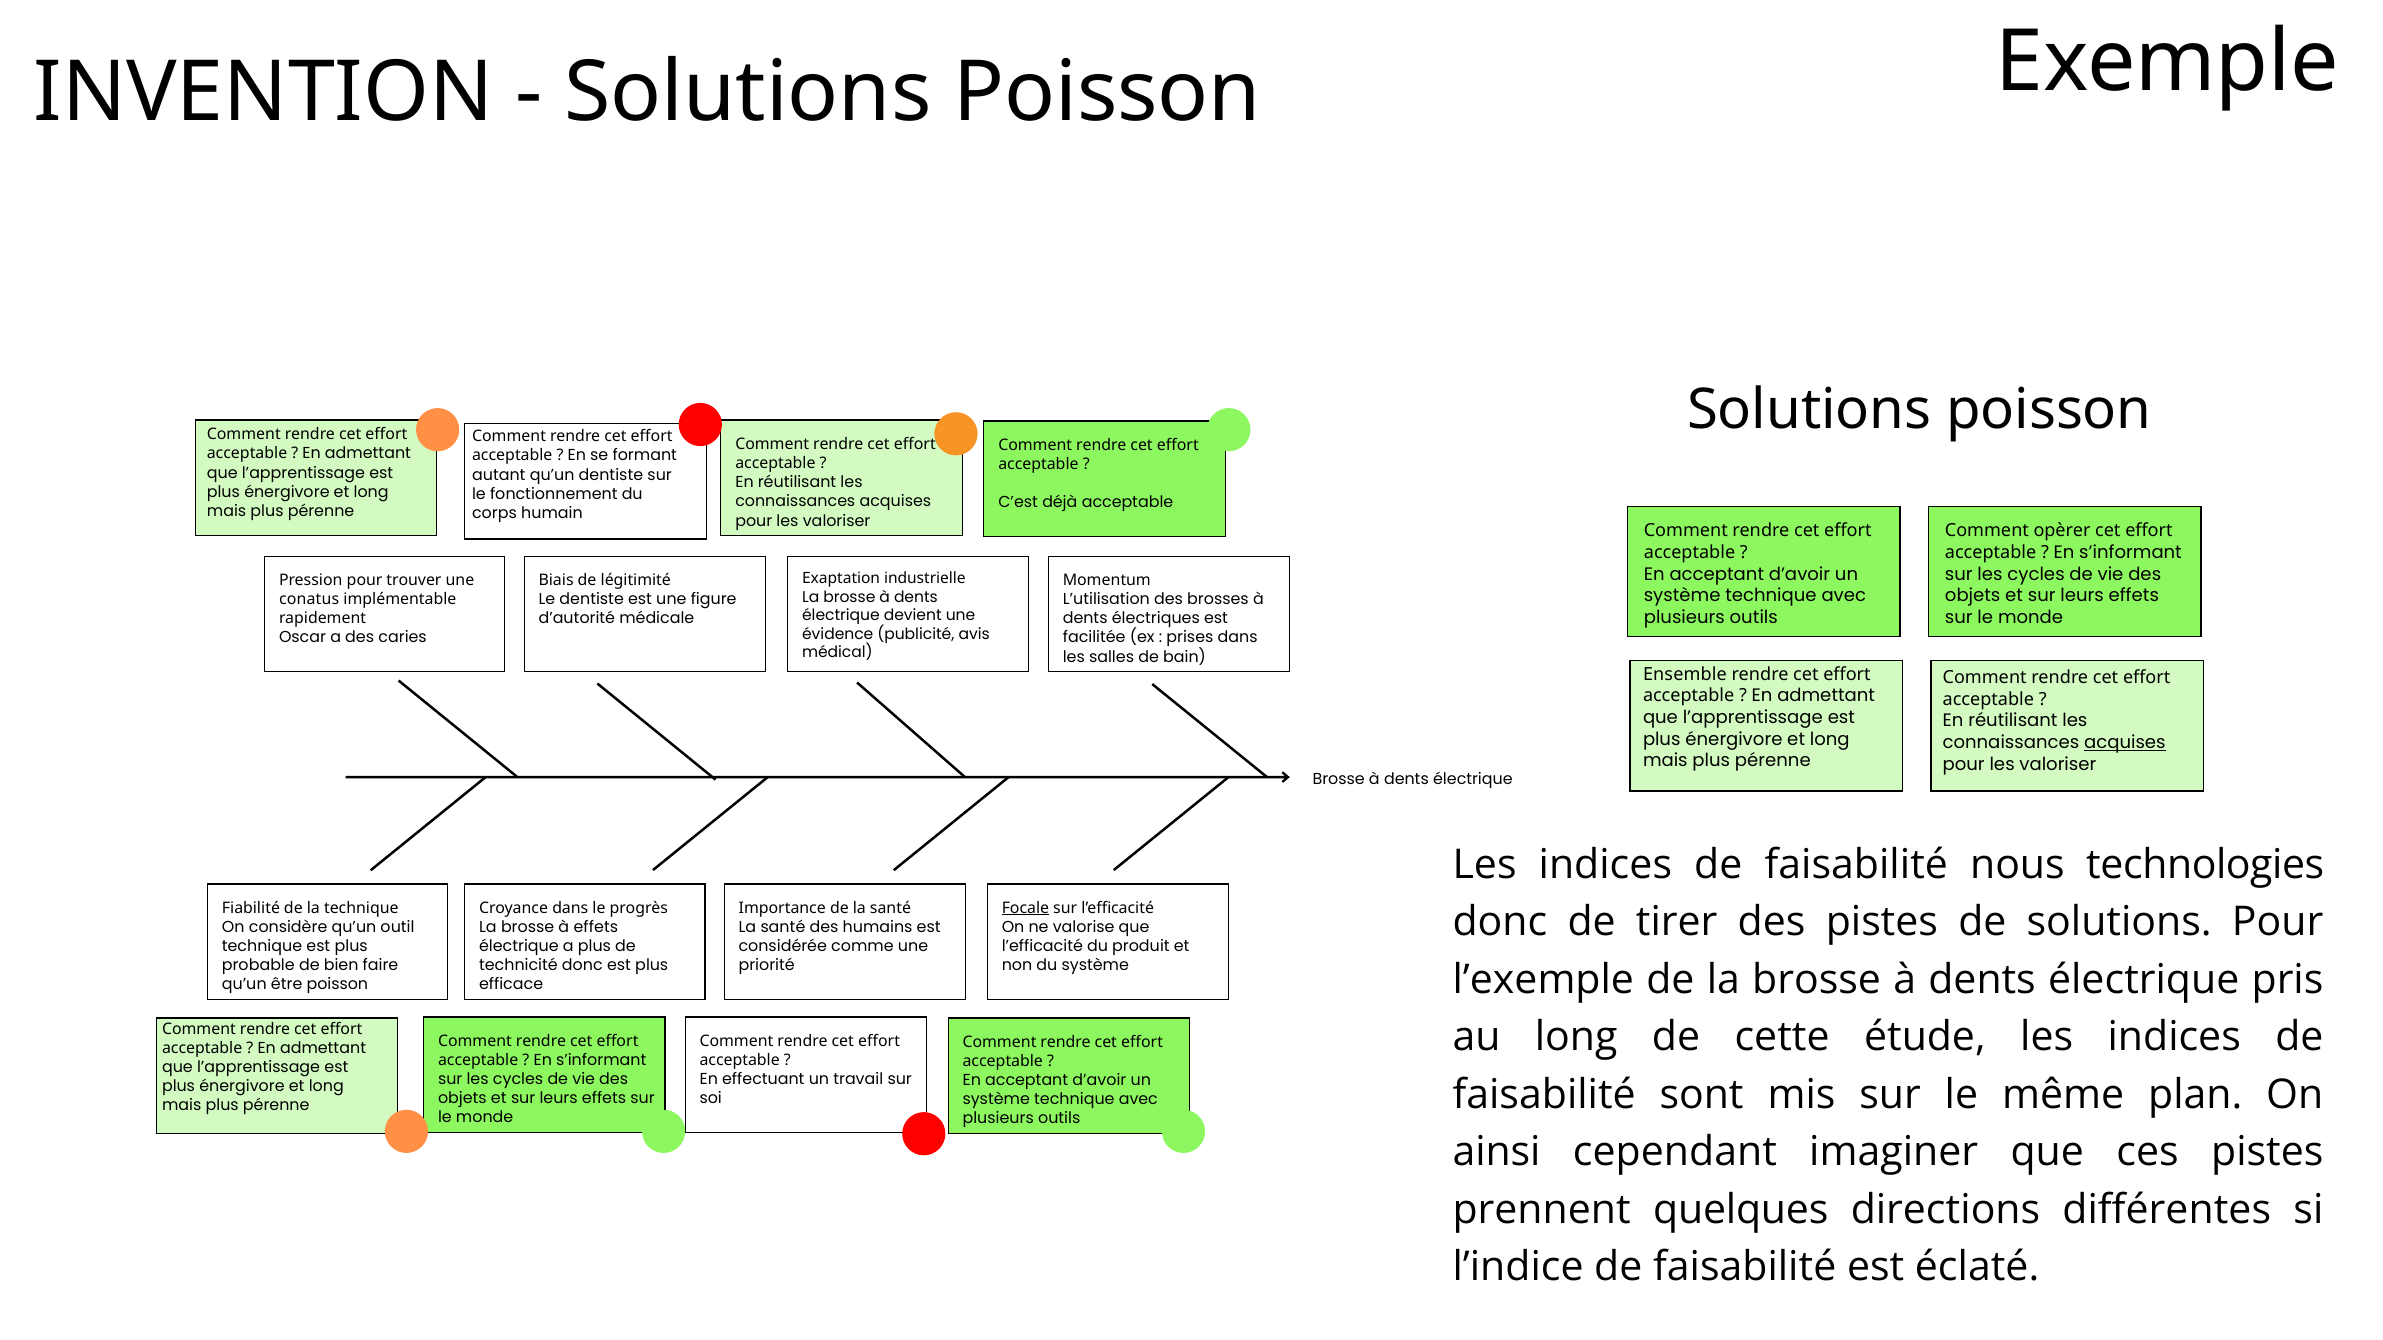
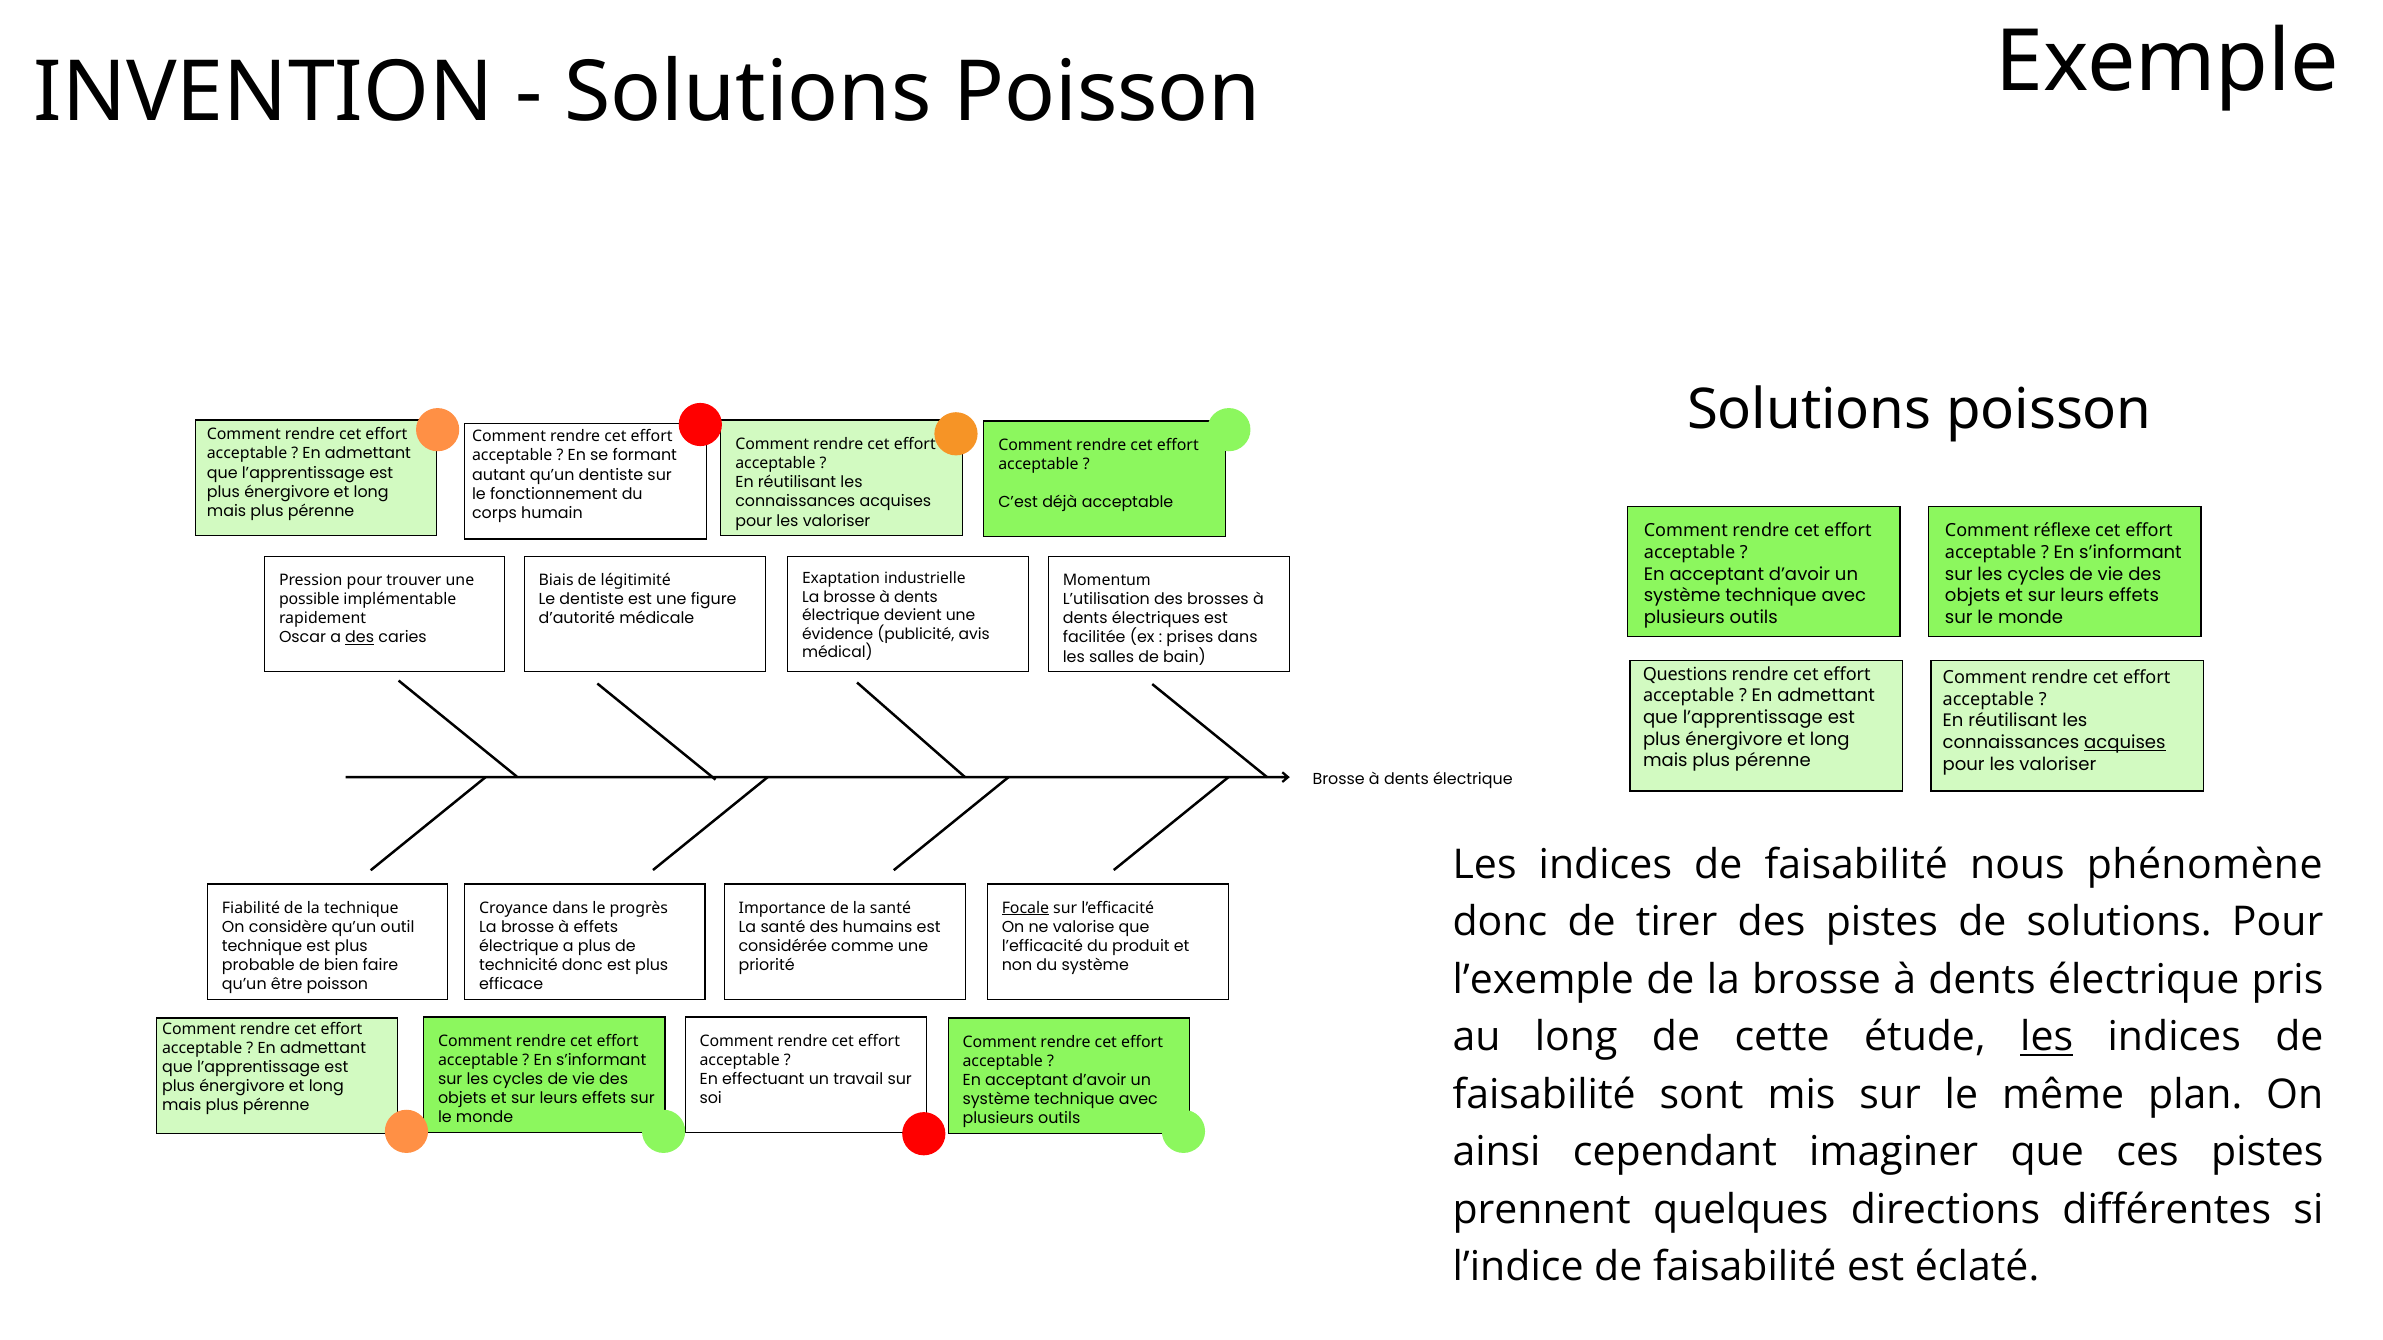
opèrer: opèrer -> réflexe (2062, 531)
conatus: conatus -> possible (309, 599)
des underline: none -> present (360, 638)
Ensemble: Ensemble -> Questions (1685, 674)
technologies: technologies -> phénomène (2205, 865)
les underline: none -> present (2047, 1038)
